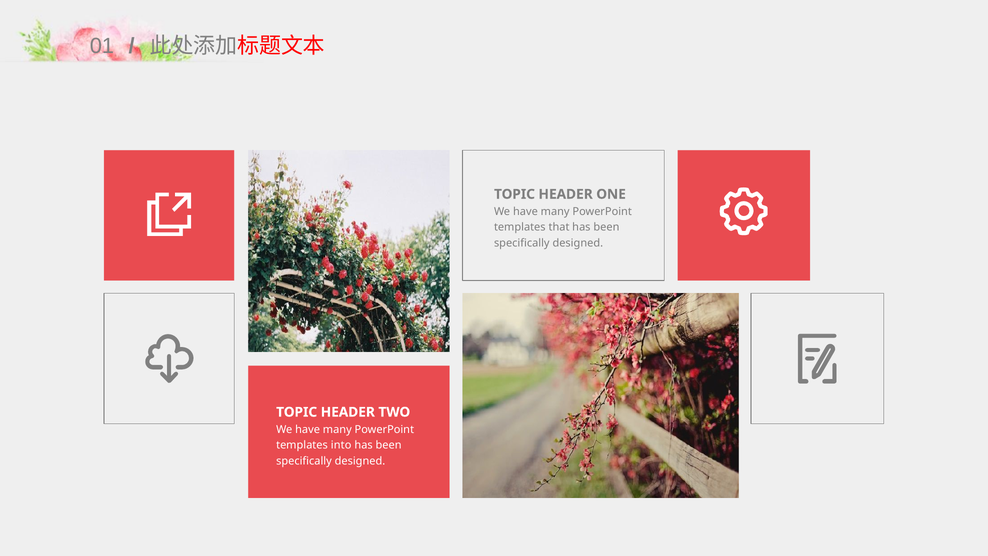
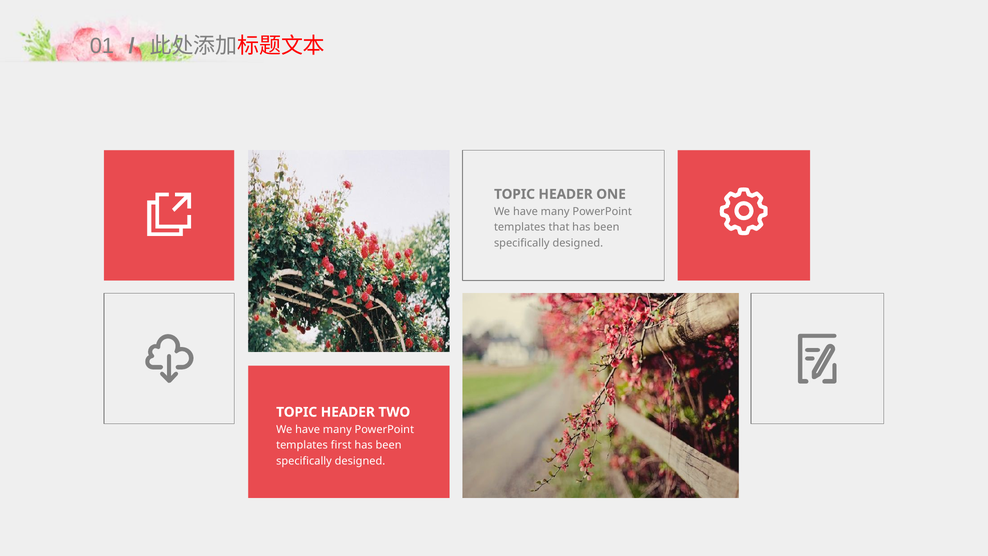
into: into -> first (341, 445)
